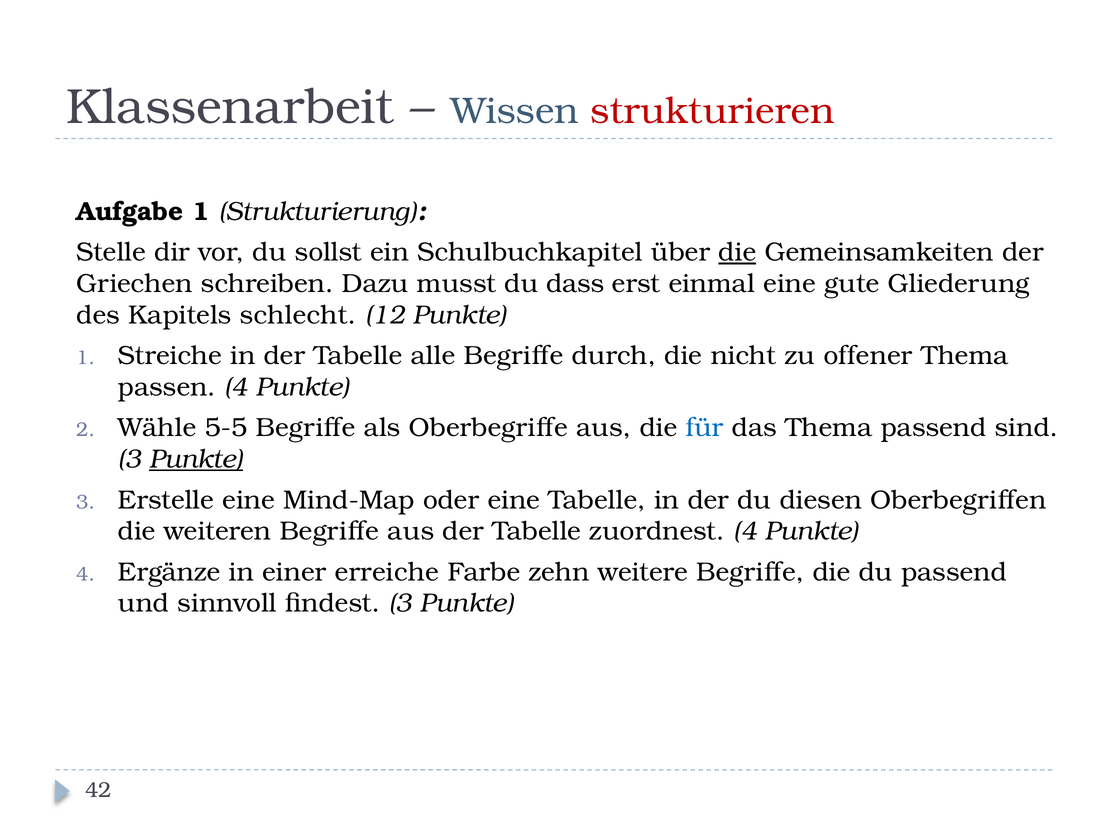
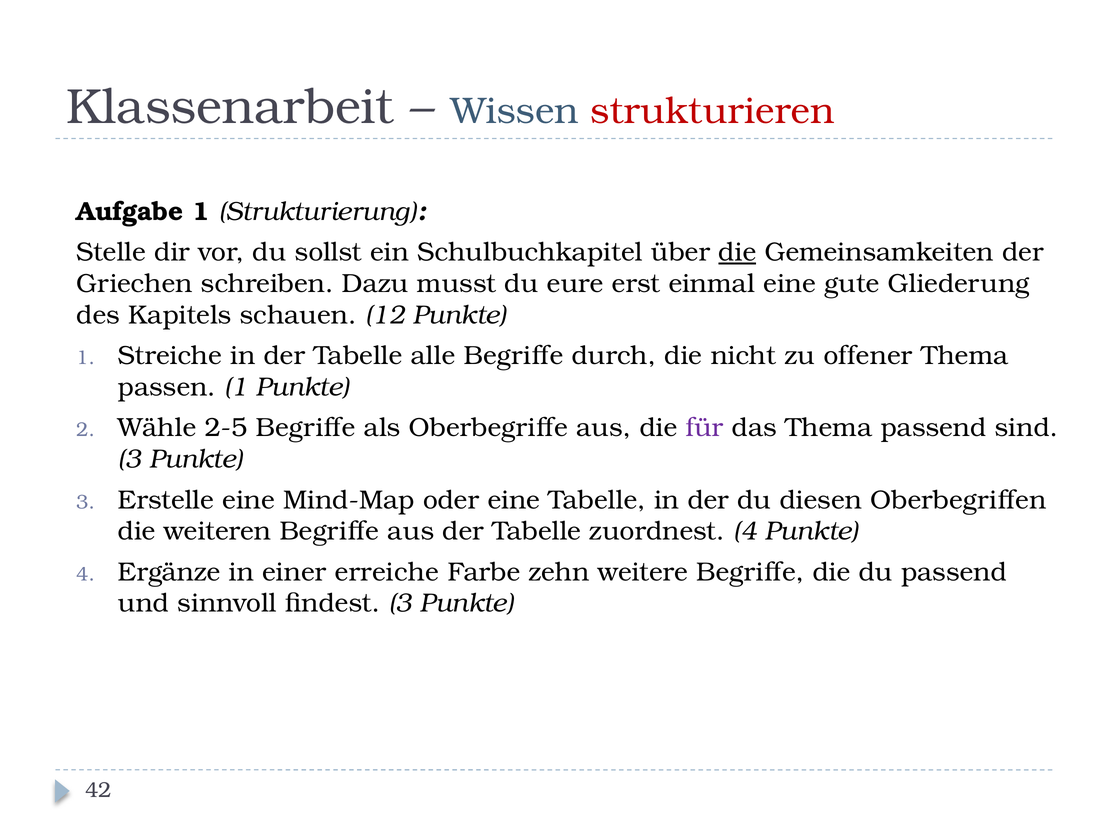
dass: dass -> eure (575, 284)
schlecht: schlecht -> schauen (298, 315)
passen 4: 4 -> 1 (236, 387)
5-5: 5-5 -> 2-5 (226, 428)
für colour: blue -> purple (705, 428)
Punkte underline: present -> none (196, 459)
